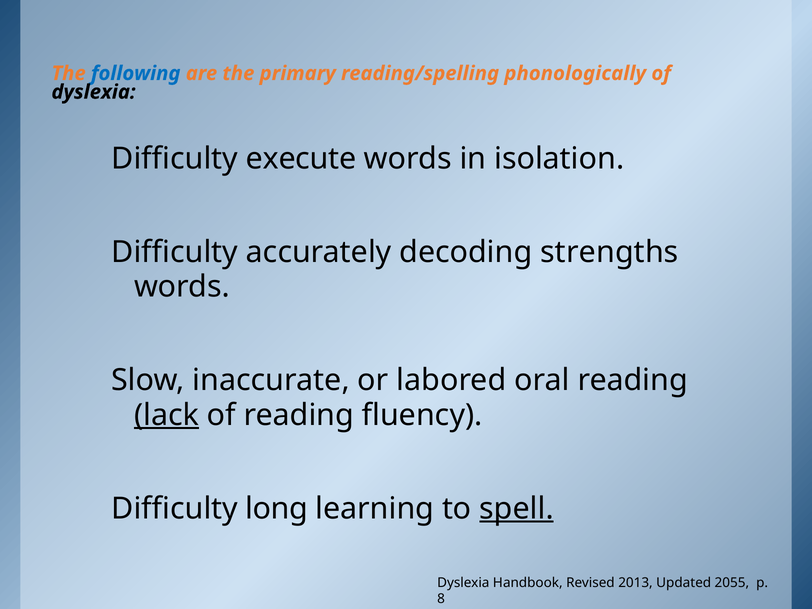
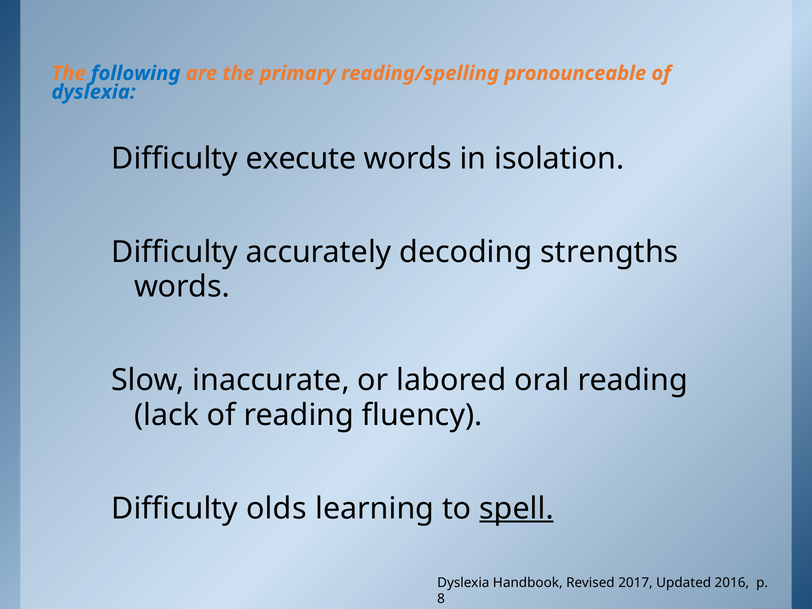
phonologically: phonologically -> pronounceable (575, 73)
dyslexia colour: black -> blue (94, 92)
lack underline: present -> none (166, 415)
long: long -> olds (276, 508)
2013: 2013 -> 2017 (635, 583)
2055: 2055 -> 2016 (732, 583)
